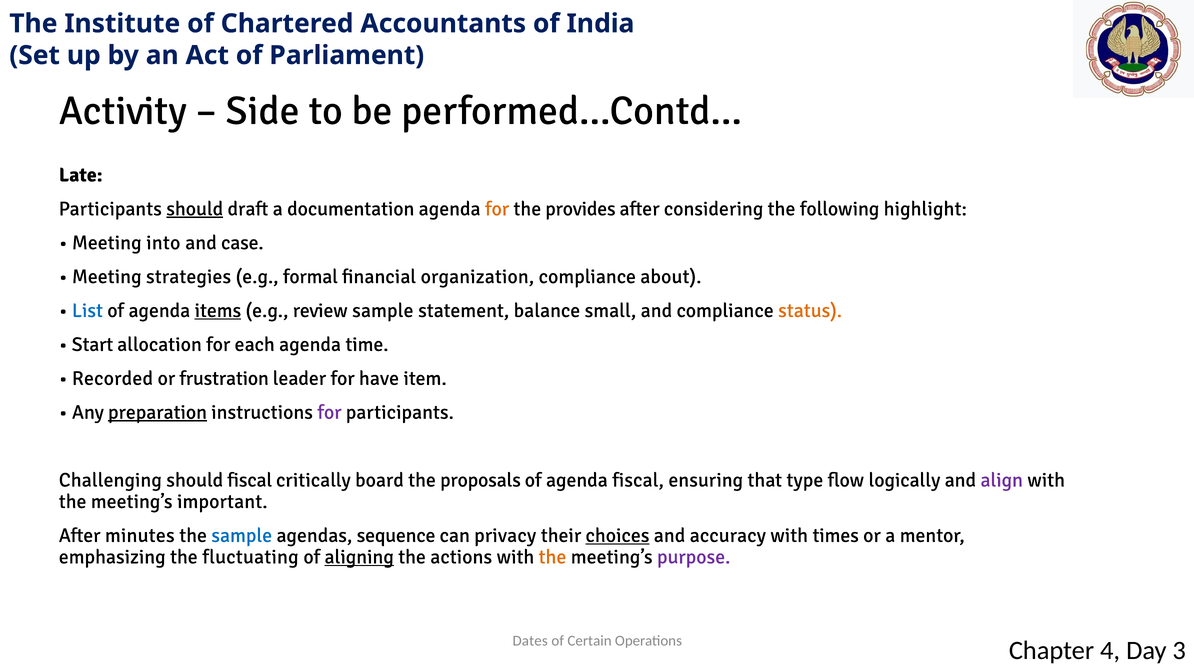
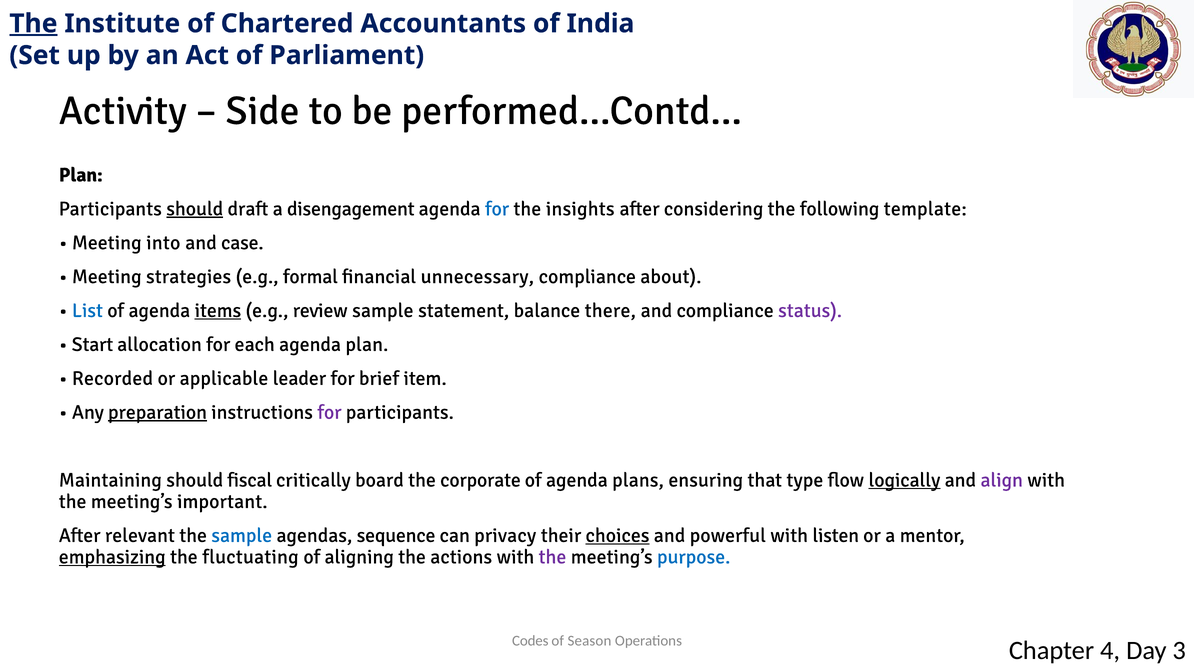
The underline: none -> present (33, 24)
Late: Late -> Plan (81, 175)
documentation: documentation -> disengagement (351, 209)
for colour: orange -> blue (497, 209)
provides: provides -> insights (580, 209)
highlight: highlight -> template (925, 209)
organization: organization -> unnecessary (477, 277)
small: small -> there (610, 311)
status colour: orange -> purple (810, 311)
agenda time: time -> plan (367, 345)
frustration: frustration -> applicable (224, 379)
have: have -> brief (379, 379)
Challenging: Challenging -> Maintaining (110, 480)
proposals: proposals -> corporate (480, 480)
agenda fiscal: fiscal -> plans (638, 480)
logically underline: none -> present (904, 480)
minutes: minutes -> relevant (140, 536)
accuracy: accuracy -> powerful (728, 536)
times: times -> listen (836, 536)
emphasizing underline: none -> present (112, 557)
aligning underline: present -> none (359, 557)
the colour: orange -> purple (552, 557)
purpose colour: purple -> blue (694, 557)
Dates: Dates -> Codes (530, 641)
Certain: Certain -> Season (589, 641)
